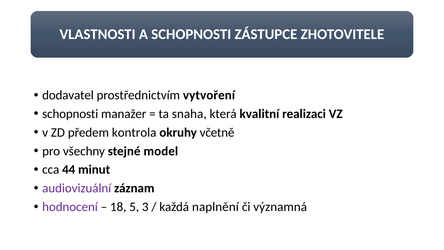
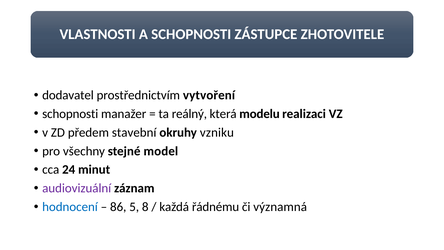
snaha: snaha -> reálný (189, 114)
kvalitní: kvalitní -> modelu (260, 114)
kontrola: kontrola -> stavební (134, 132)
včetně: včetně -> vzniku (217, 132)
44: 44 -> 24 (69, 170)
hodnocení colour: purple -> blue (70, 207)
18: 18 -> 86 (118, 207)
3: 3 -> 8 (145, 207)
naplnění: naplnění -> řádnému (216, 207)
